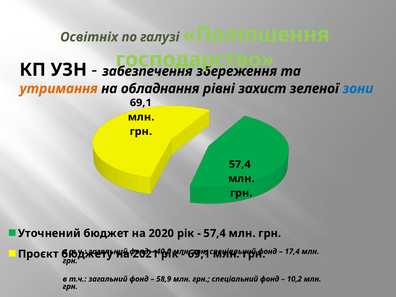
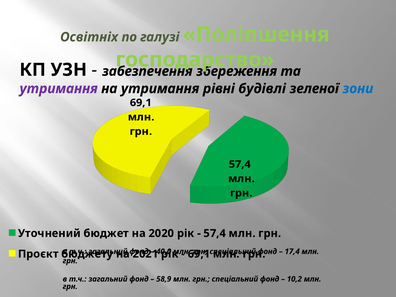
утримання colour: orange -> purple (59, 89)
на обладнання: обладнання -> утримання (160, 89)
захист: захист -> будівлі (262, 89)
